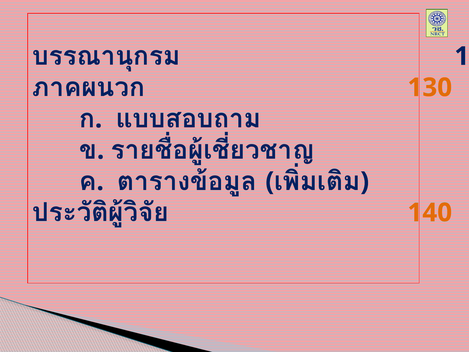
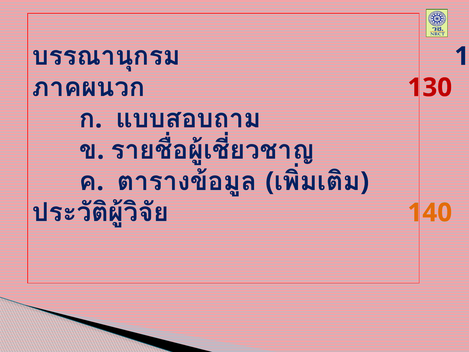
130 colour: orange -> red (430, 87)
